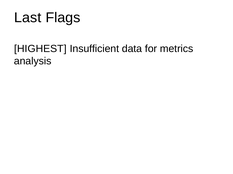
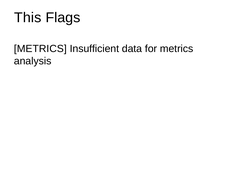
Last: Last -> This (28, 18)
HIGHEST: HIGHEST -> METRICS (40, 49)
